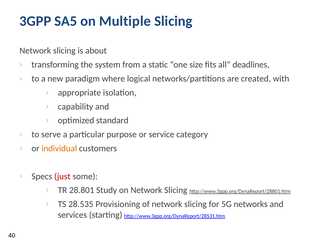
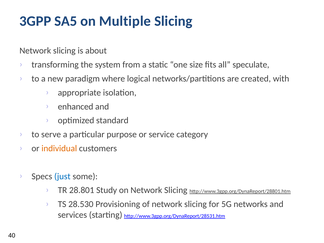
deadlines: deadlines -> speculate (251, 65)
capability: capability -> enhanced (76, 107)
just colour: red -> blue (62, 176)
28.535: 28.535 -> 28.530 (81, 204)
